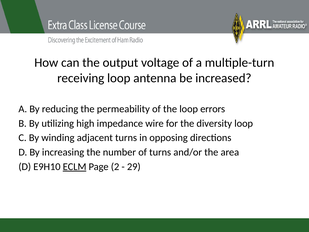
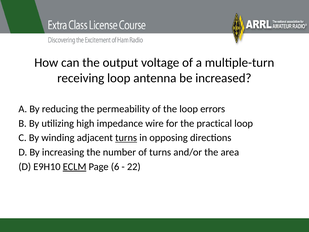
diversity: diversity -> practical (214, 123)
turns underline: none -> present (126, 138)
2: 2 -> 6 (115, 167)
29: 29 -> 22 (134, 167)
